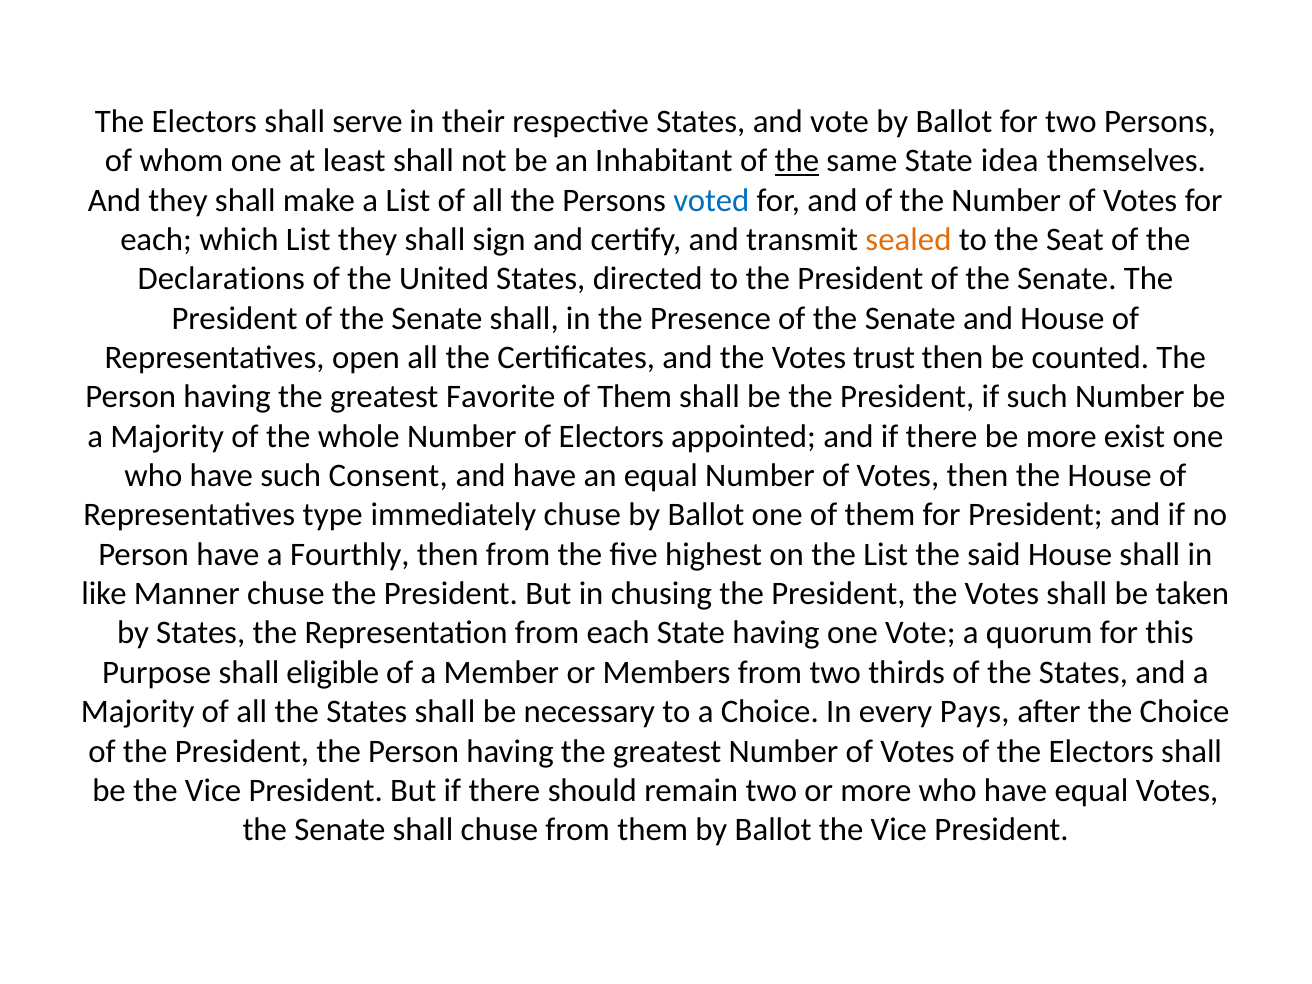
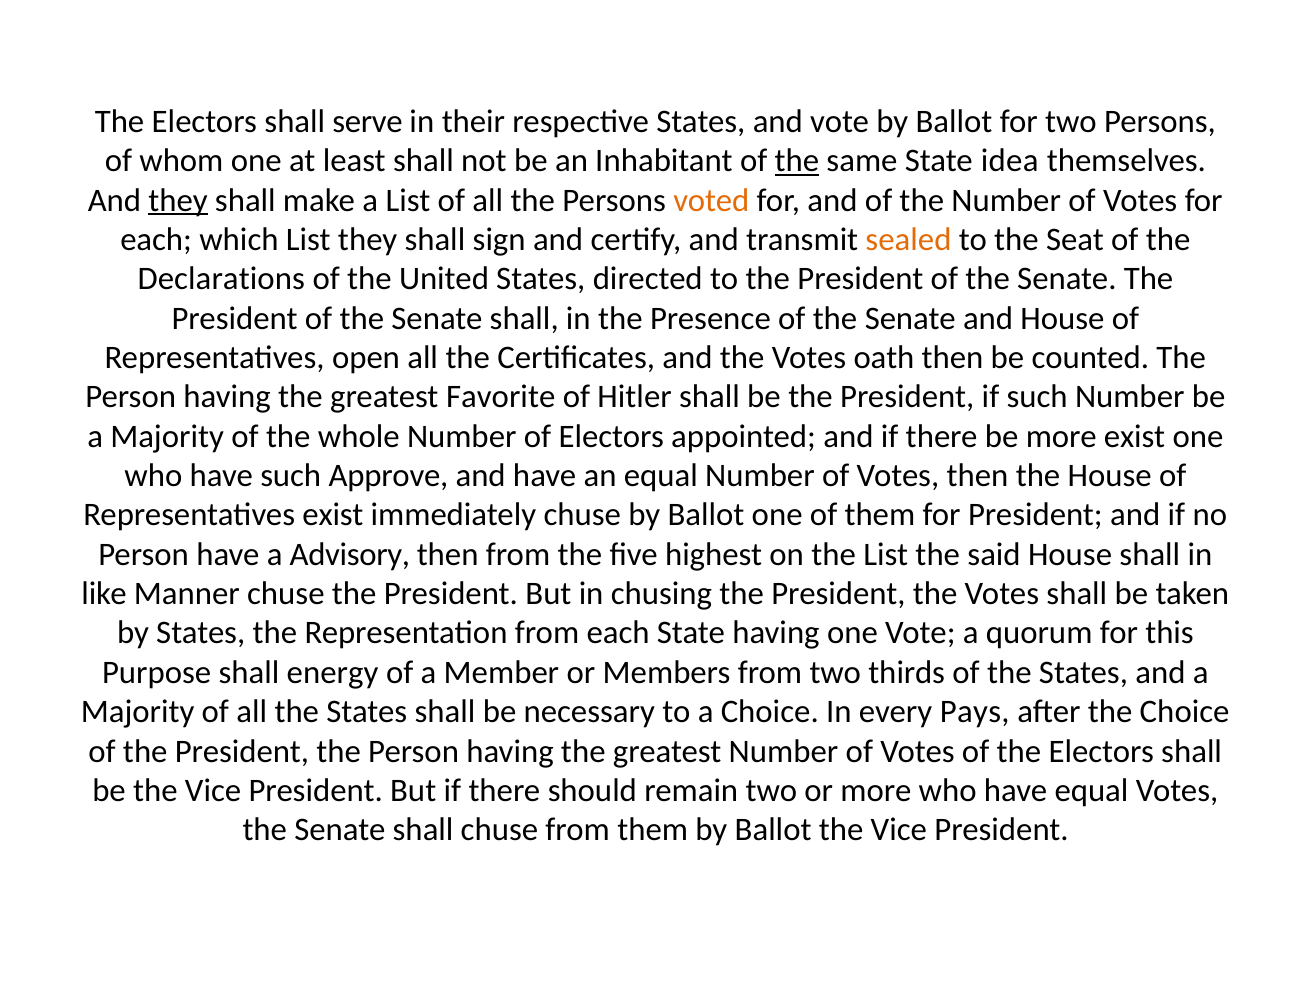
they underline: none -> present (178, 200)
voted colour: blue -> orange (711, 200)
trust: trust -> oath (884, 358)
Them: Them -> Hitler (635, 397)
Consent: Consent -> Approve (388, 476)
Representatives type: type -> exist (333, 515)
Fourthly: Fourthly -> Advisory (350, 554)
eligible: eligible -> energy (333, 673)
